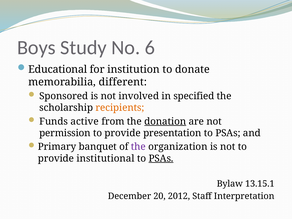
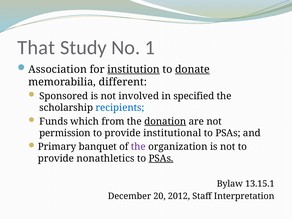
Boys: Boys -> That (36, 48)
6: 6 -> 1 (150, 48)
Educational: Educational -> Association (58, 69)
institution underline: none -> present (134, 69)
donate underline: none -> present (192, 69)
recipients colour: orange -> blue (120, 108)
active: active -> which (85, 121)
presentation: presentation -> institutional (172, 133)
institutional: institutional -> nonathletics (106, 158)
